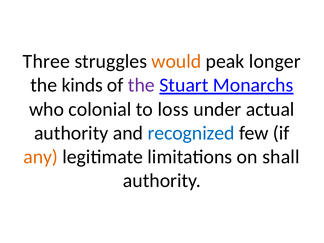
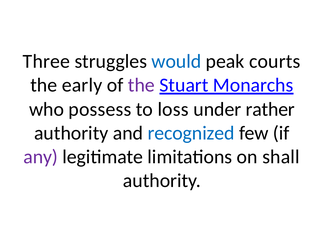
would colour: orange -> blue (176, 61)
longer: longer -> courts (275, 61)
kinds: kinds -> early (82, 85)
colonial: colonial -> possess (100, 109)
actual: actual -> rather (270, 109)
any colour: orange -> purple (41, 157)
